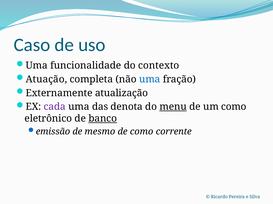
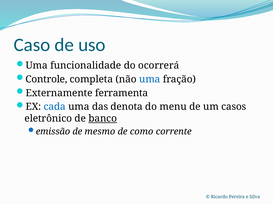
contexto: contexto -> ocorrerá (159, 66)
Atuação: Atuação -> Controle (46, 80)
atualização: atualização -> ferramenta (122, 93)
cada colour: purple -> blue (55, 107)
menu underline: present -> none (173, 107)
um como: como -> casos (234, 107)
